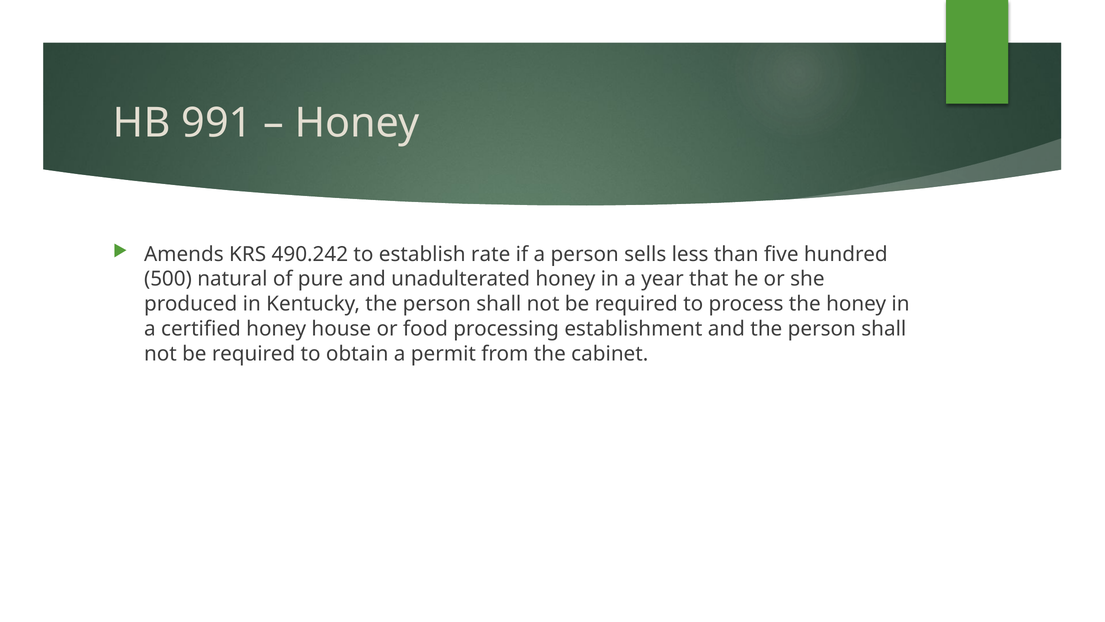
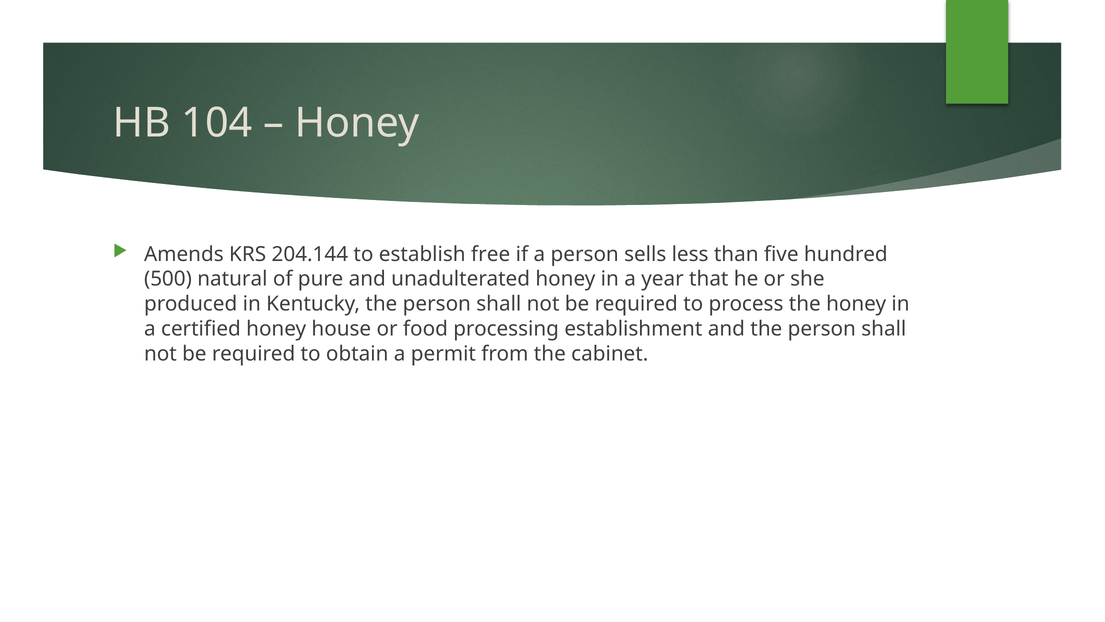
991: 991 -> 104 (217, 123)
490.242: 490.242 -> 204.144 (310, 254)
rate: rate -> free (491, 254)
